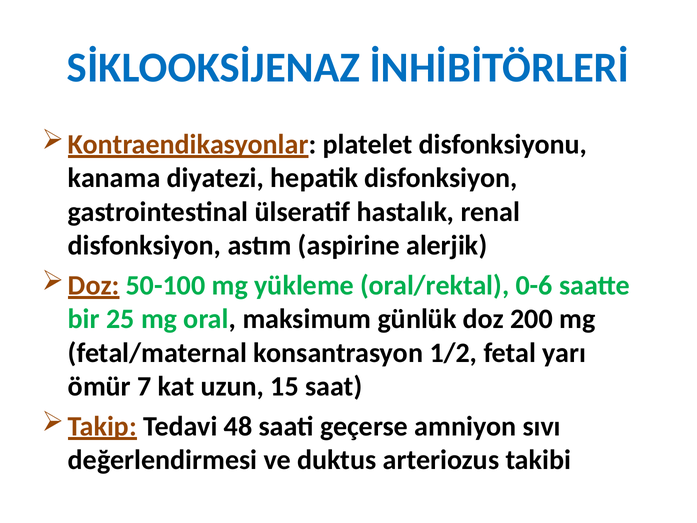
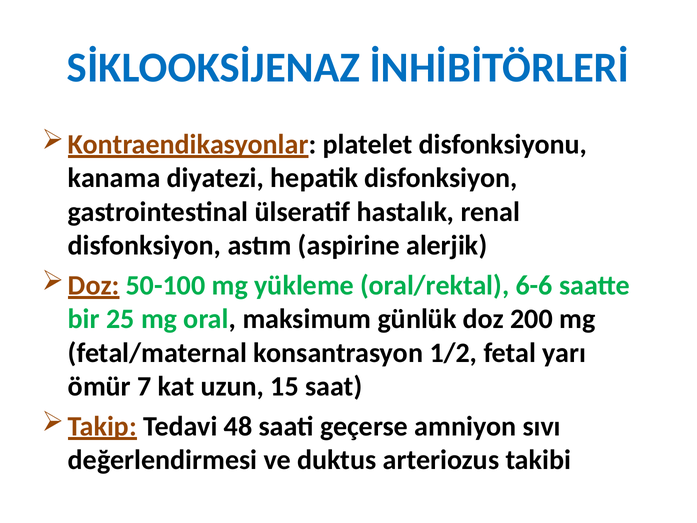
0-6: 0-6 -> 6-6 (534, 285)
